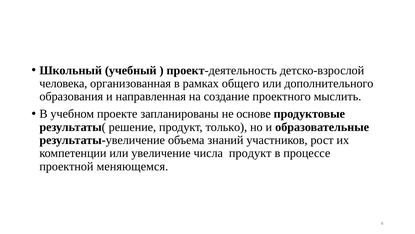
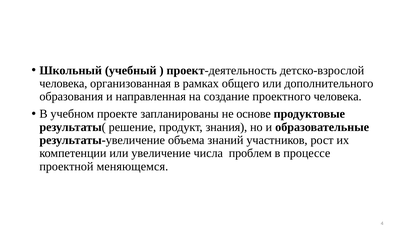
проектного мыслить: мыслить -> человека (338, 96)
только: только -> знания (226, 127)
числа продукт: продукт -> проблем (250, 153)
